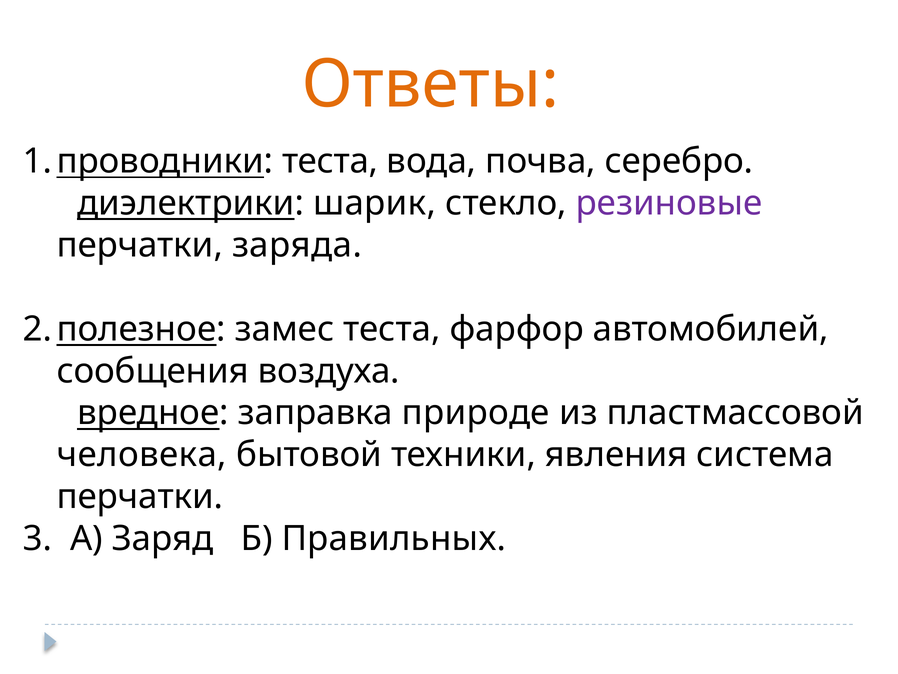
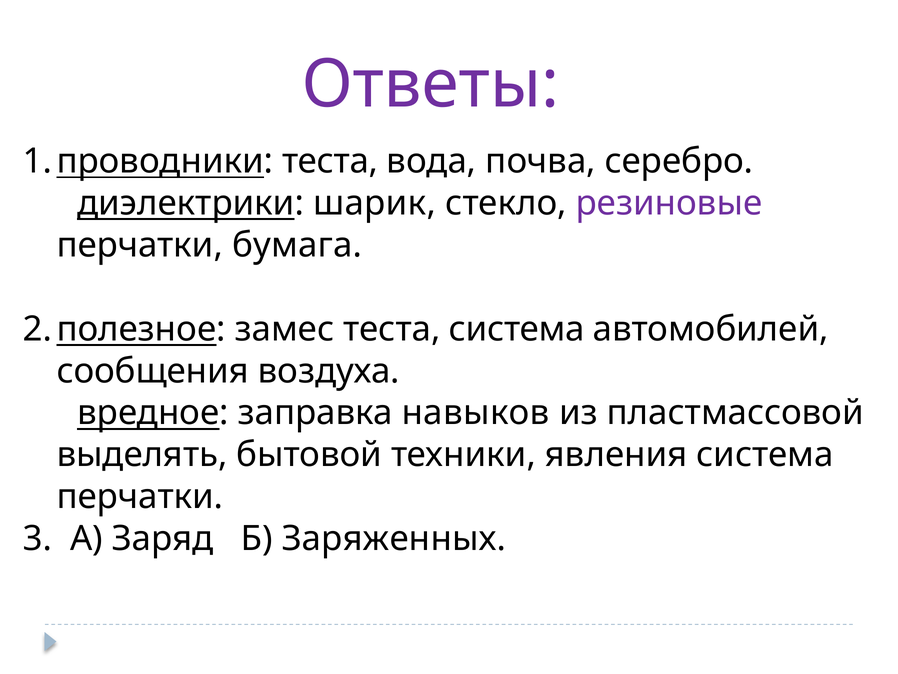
Ответы colour: orange -> purple (430, 85)
заряда: заряда -> бумага (297, 245)
теста фарфор: фарфор -> система (517, 329)
природе: природе -> навыков (476, 413)
человека: человека -> выделять (142, 455)
Правильных: Правильных -> Заряженных (394, 538)
